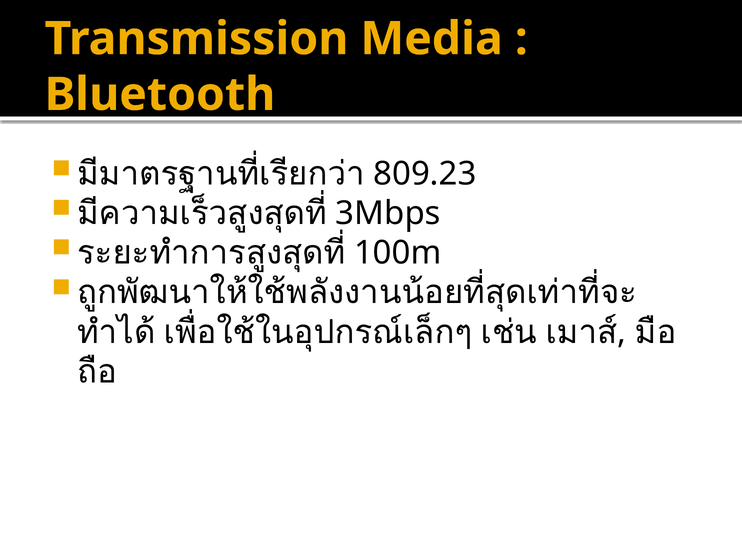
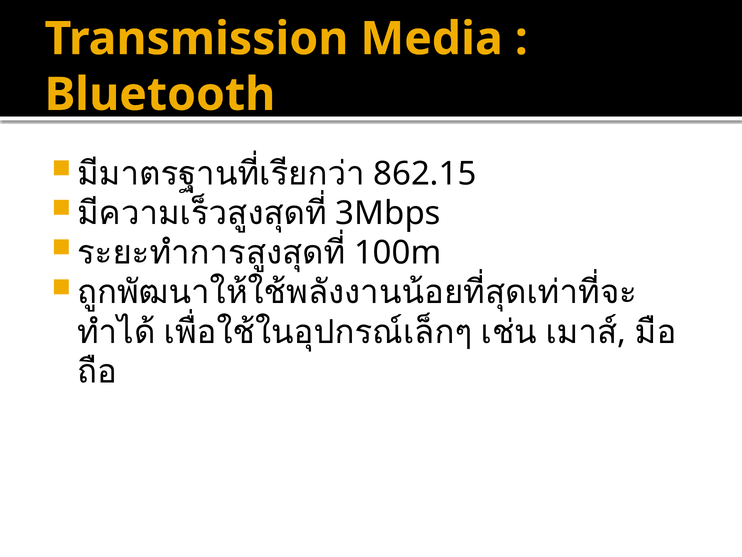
809.23: 809.23 -> 862.15 (425, 174)
